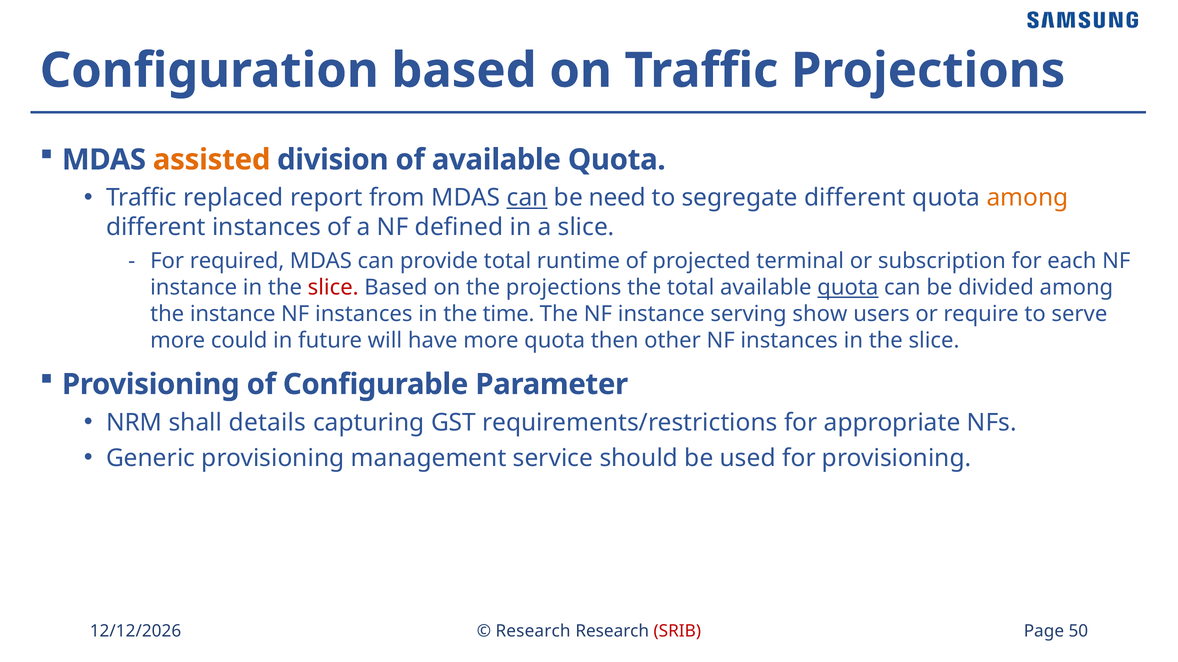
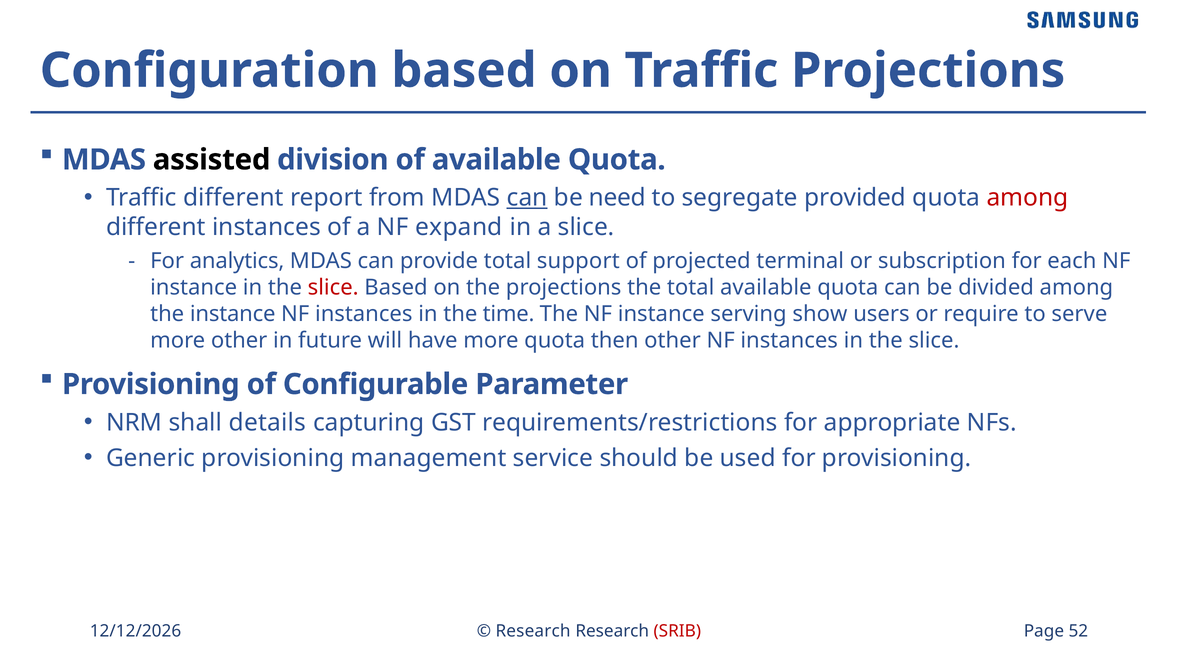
assisted colour: orange -> black (212, 160)
Traffic replaced: replaced -> different (233, 198)
segregate different: different -> provided (855, 198)
among colour: orange -> red (1028, 198)
defined: defined -> expand (459, 228)
required: required -> analytics (237, 261)
runtime: runtime -> support (578, 261)
quota underline: present -> none (848, 288)
more could: could -> other (239, 341)
50: 50 -> 52 (1078, 632)
